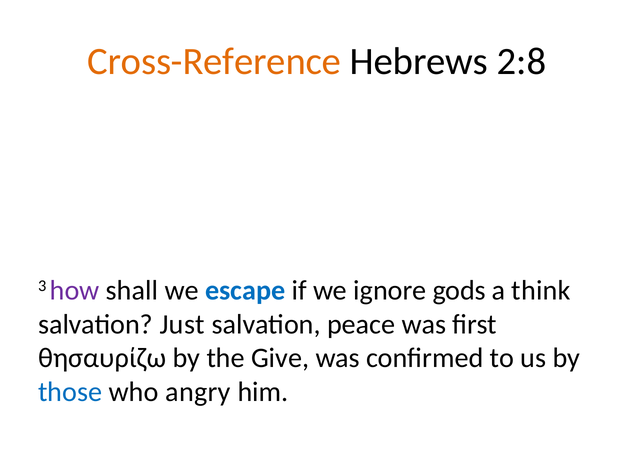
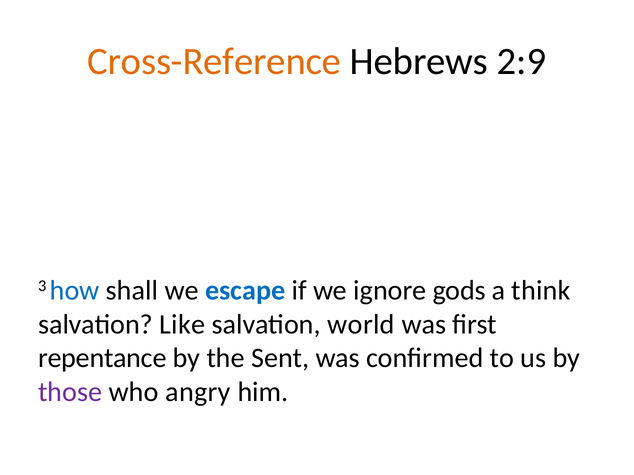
2:8: 2:8 -> 2:9 (522, 61)
how colour: purple -> blue (75, 291)
Just: Just -> Like (182, 325)
peace: peace -> world (361, 325)
θησαυρίζω: θησαυρίζω -> repentance (102, 358)
Give: Give -> Sent (280, 358)
those colour: blue -> purple (70, 392)
